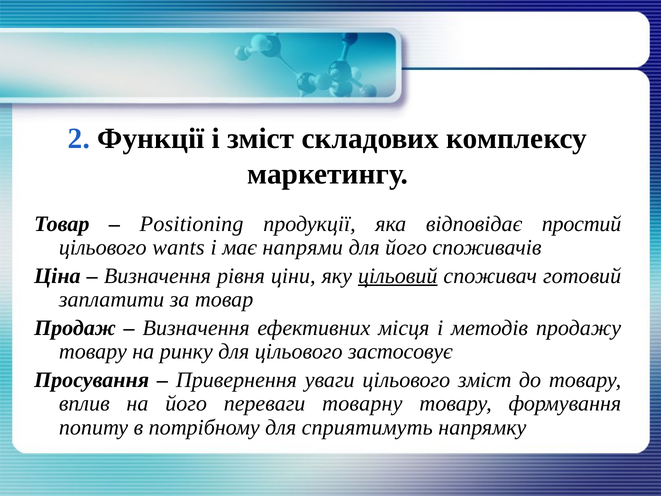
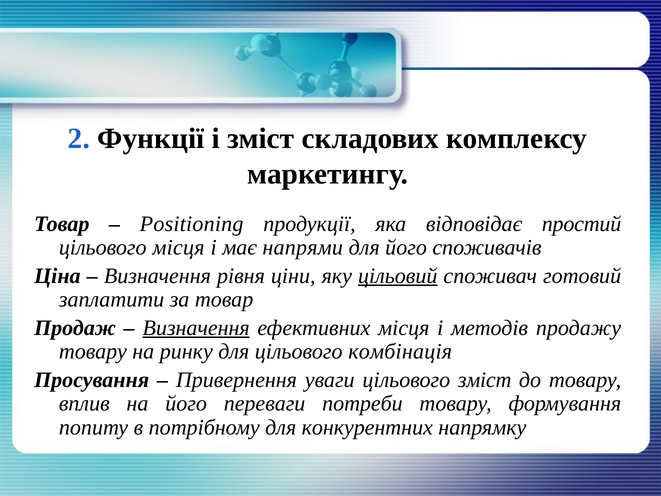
цільового wants: wants -> місця (178, 247)
Визначення underline: none -> present (196, 328)
застосовує: застосовує -> комбінація (400, 351)
товарну: товарну -> потреби (362, 403)
сприятимуть: сприятимуть -> конкурентних (367, 427)
